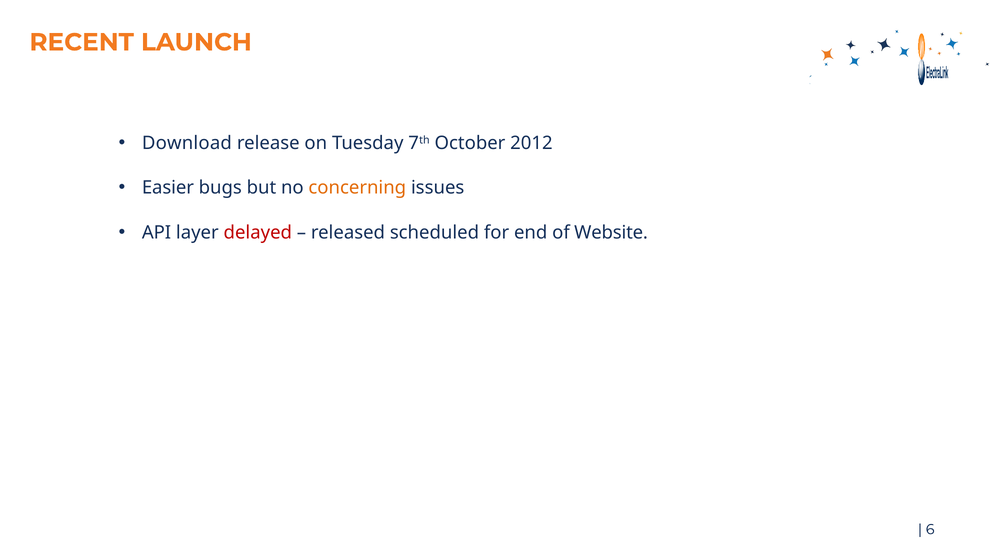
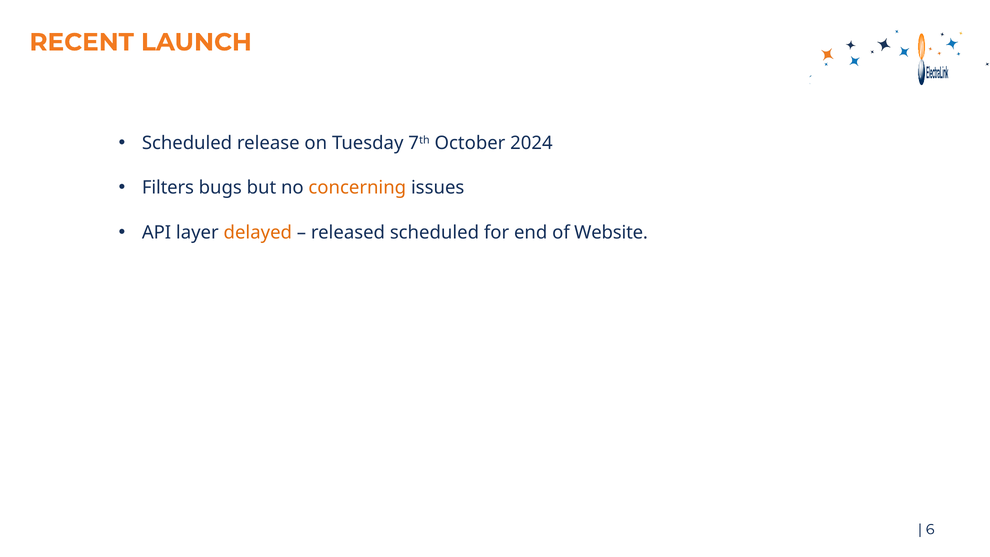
Download: Download -> Scheduled (187, 143)
2012: 2012 -> 2024 (531, 143)
Easier: Easier -> Filters (168, 188)
delayed colour: red -> orange (258, 232)
